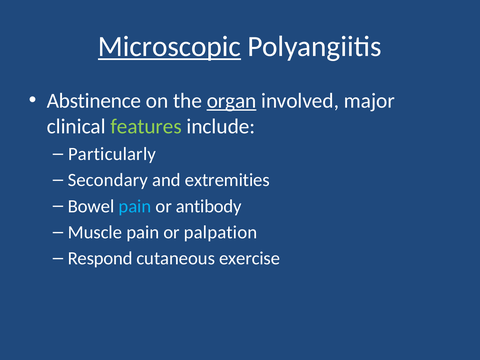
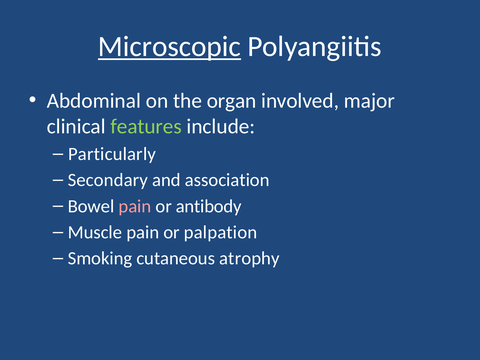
Abstinence: Abstinence -> Abdominal (94, 101)
organ underline: present -> none (232, 101)
extremities: extremities -> association (227, 180)
pain colour: light blue -> pink (135, 206)
Respond: Respond -> Smoking (100, 258)
exercise: exercise -> atrophy (249, 258)
